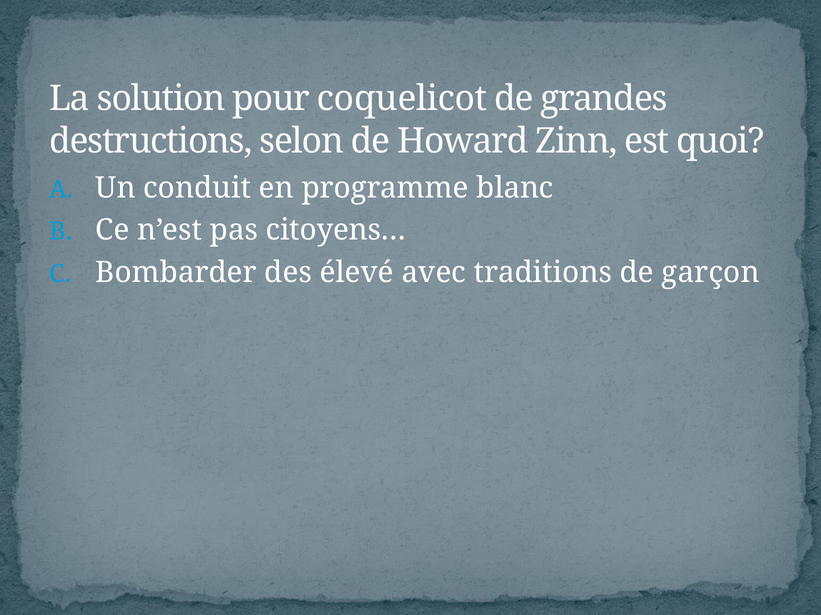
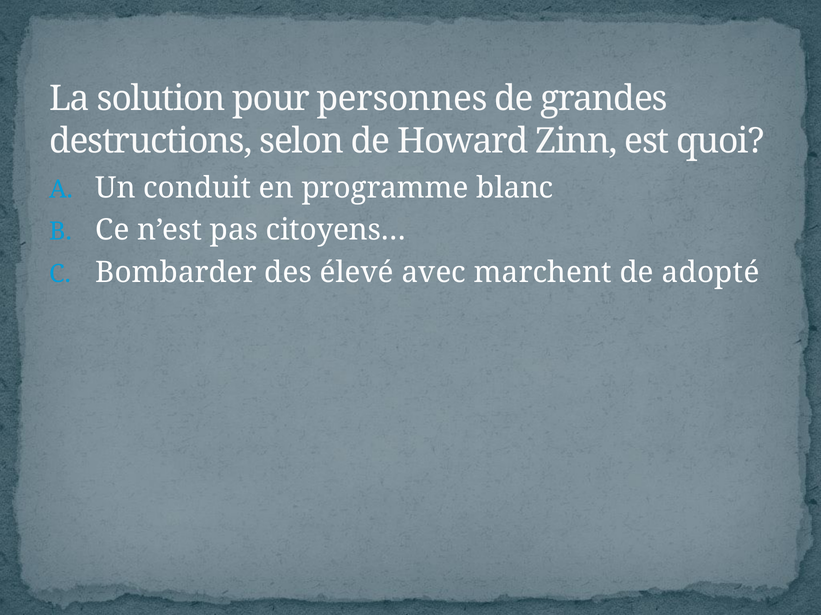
coquelicot: coquelicot -> personnes (402, 99)
traditions: traditions -> marchent (543, 273)
garçon: garçon -> adopté (711, 273)
